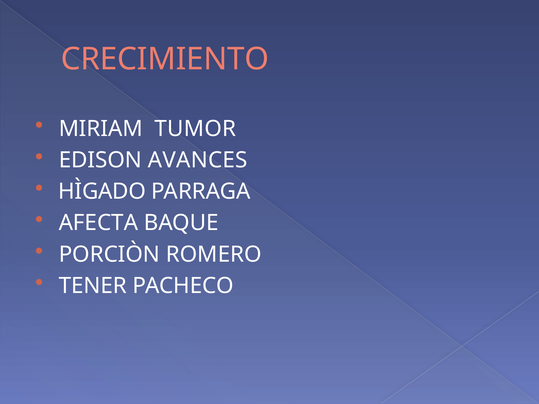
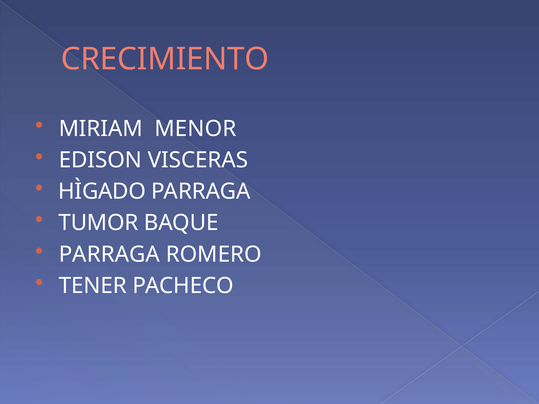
TUMOR: TUMOR -> MENOR (195, 129)
AVANCES: AVANCES -> VISCERAS (198, 160)
AFECTA: AFECTA -> TUMOR (98, 223)
PORCIÒN: PORCIÒN -> PARRAGA (109, 254)
